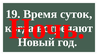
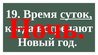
суток underline: none -> present (76, 14)
